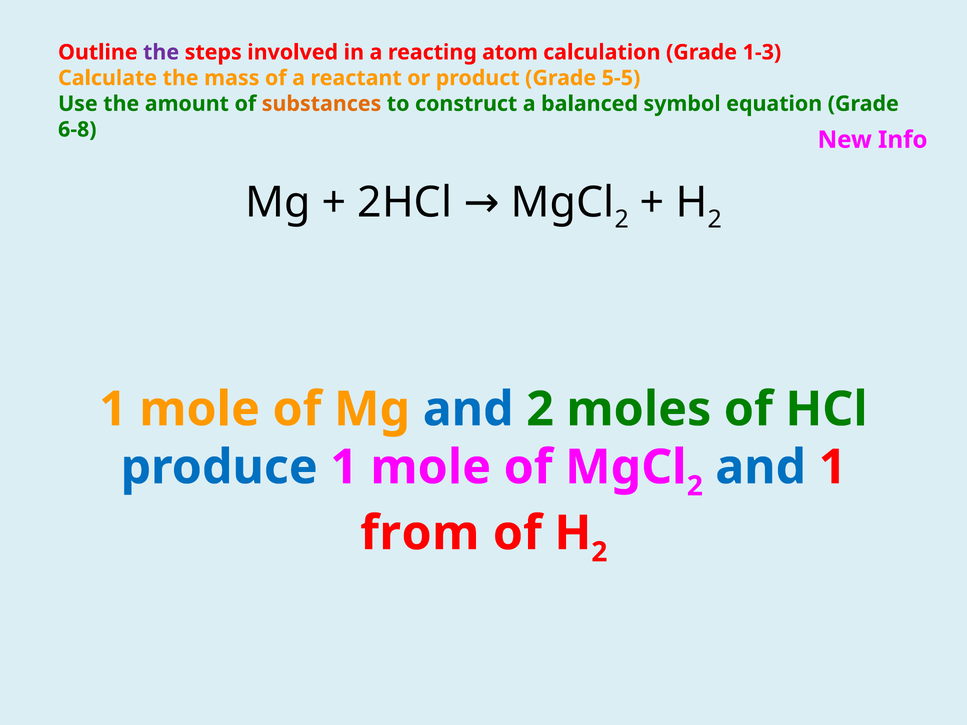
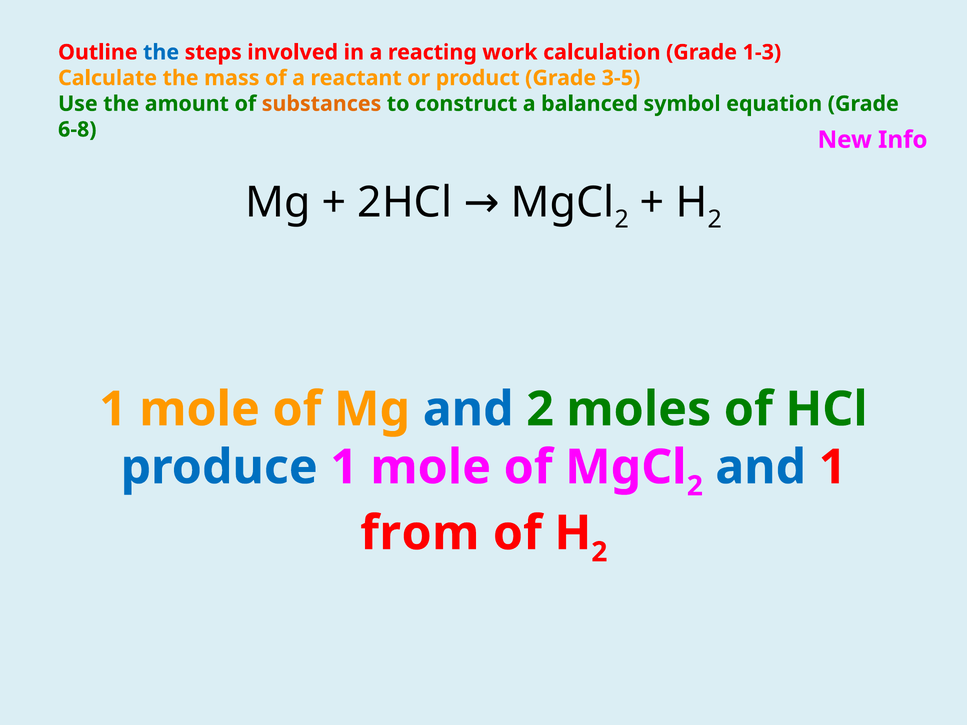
the colour: purple -> blue (161, 52)
atom: atom -> work (510, 52)
5-5: 5-5 -> 3-5 (621, 78)
